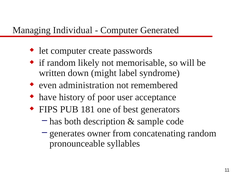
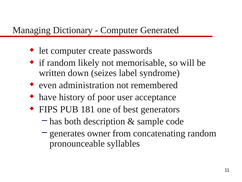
Individual: Individual -> Dictionary (73, 30)
might: might -> seizes (104, 73)
